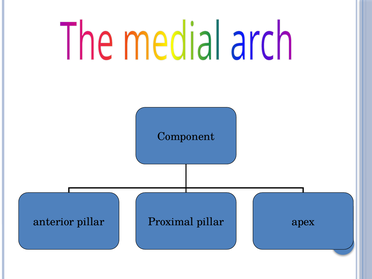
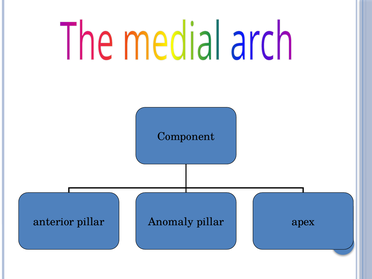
Proximal: Proximal -> Anomaly (171, 222)
